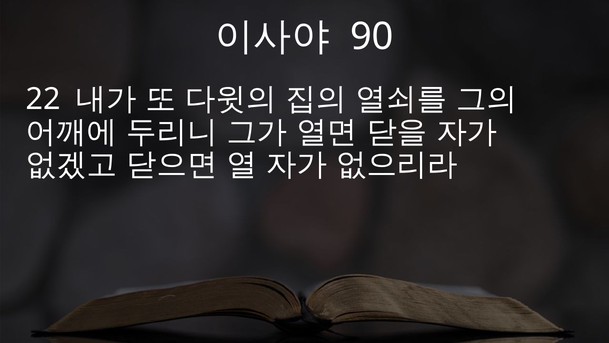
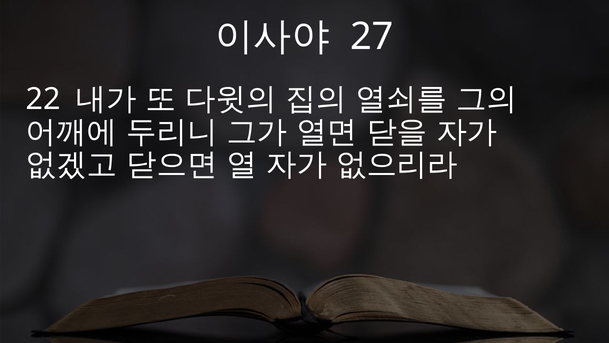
90: 90 -> 27 (372, 37)
